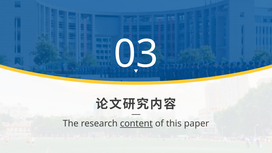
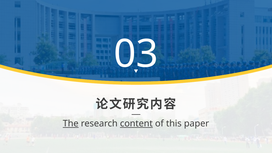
The underline: none -> present (71, 124)
